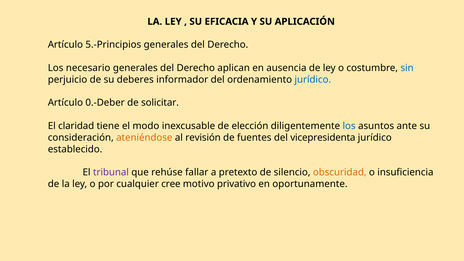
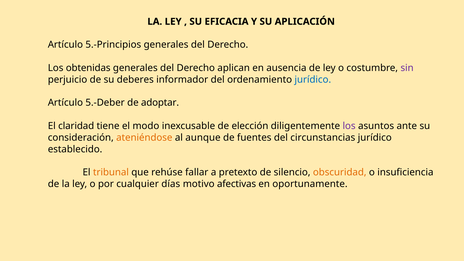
necesario: necesario -> obtenidas (88, 68)
sin colour: blue -> purple (407, 68)
0.-Deber: 0.-Deber -> 5.-Deber (105, 103)
solicitar: solicitar -> adoptar (160, 103)
los colour: blue -> purple (349, 126)
revisión: revisión -> aunque (203, 138)
vicepresidenta: vicepresidenta -> circunstancias (323, 138)
tribunal colour: purple -> orange (111, 172)
cree: cree -> días (171, 184)
privativo: privativo -> afectivas (237, 184)
